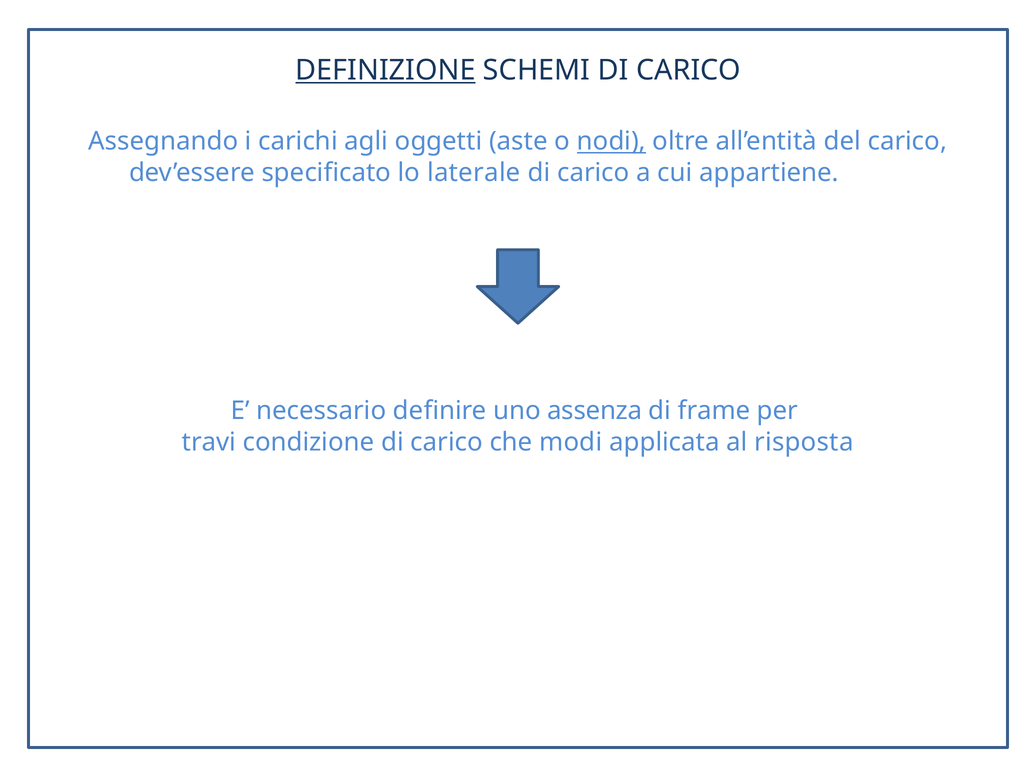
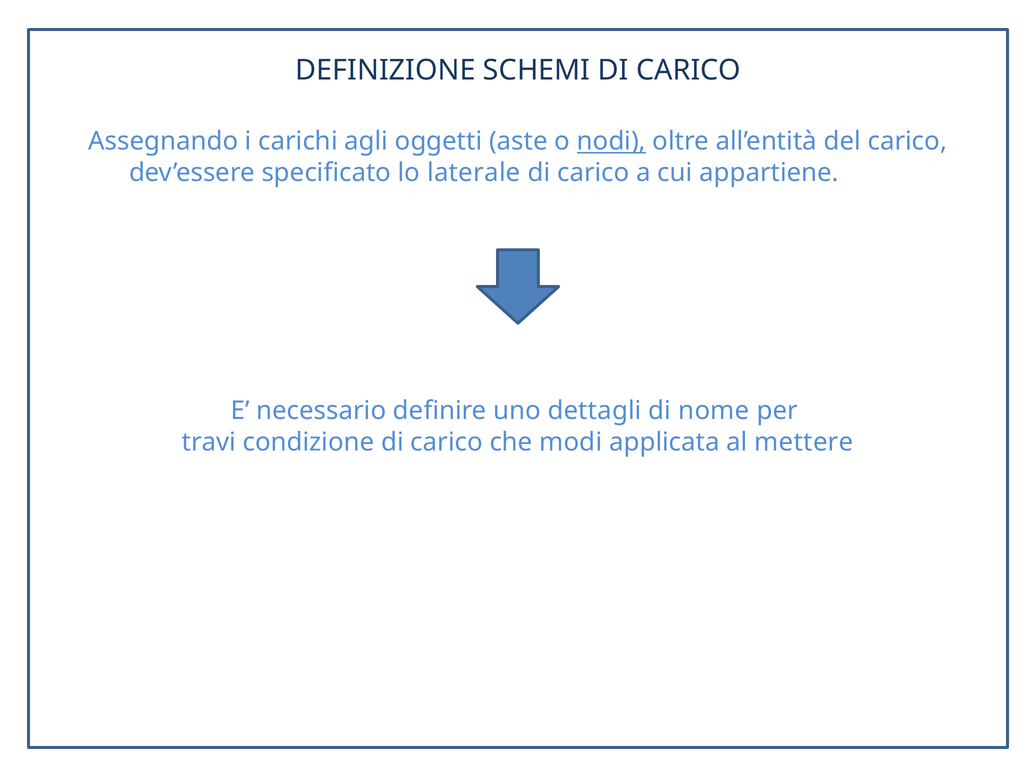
DEFINIZIONE underline: present -> none (385, 70)
assenza: assenza -> dettagli (595, 411)
frame: frame -> nome (714, 411)
risposta: risposta -> mettere (804, 442)
